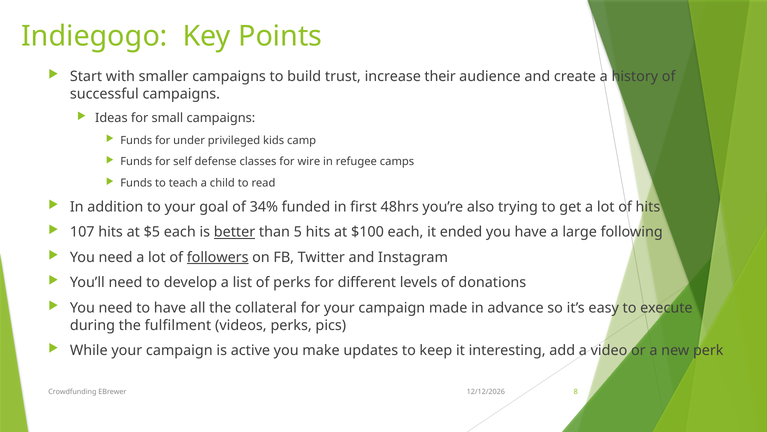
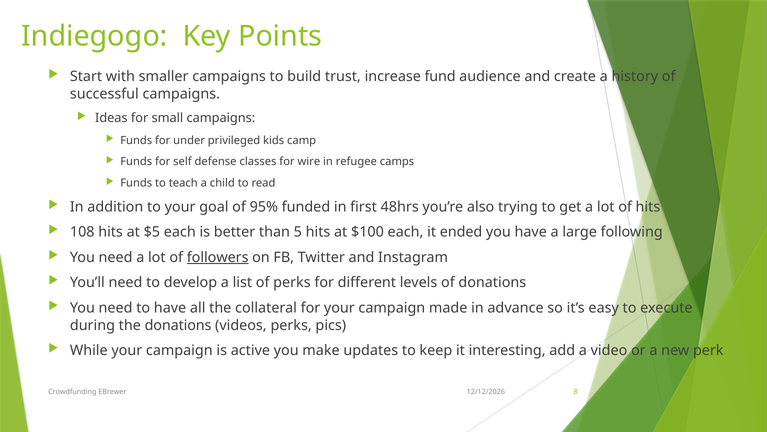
their: their -> fund (440, 76)
34%: 34% -> 95% (264, 207)
107: 107 -> 108 (82, 232)
better underline: present -> none (235, 232)
the fulfilment: fulfilment -> donations (178, 325)
